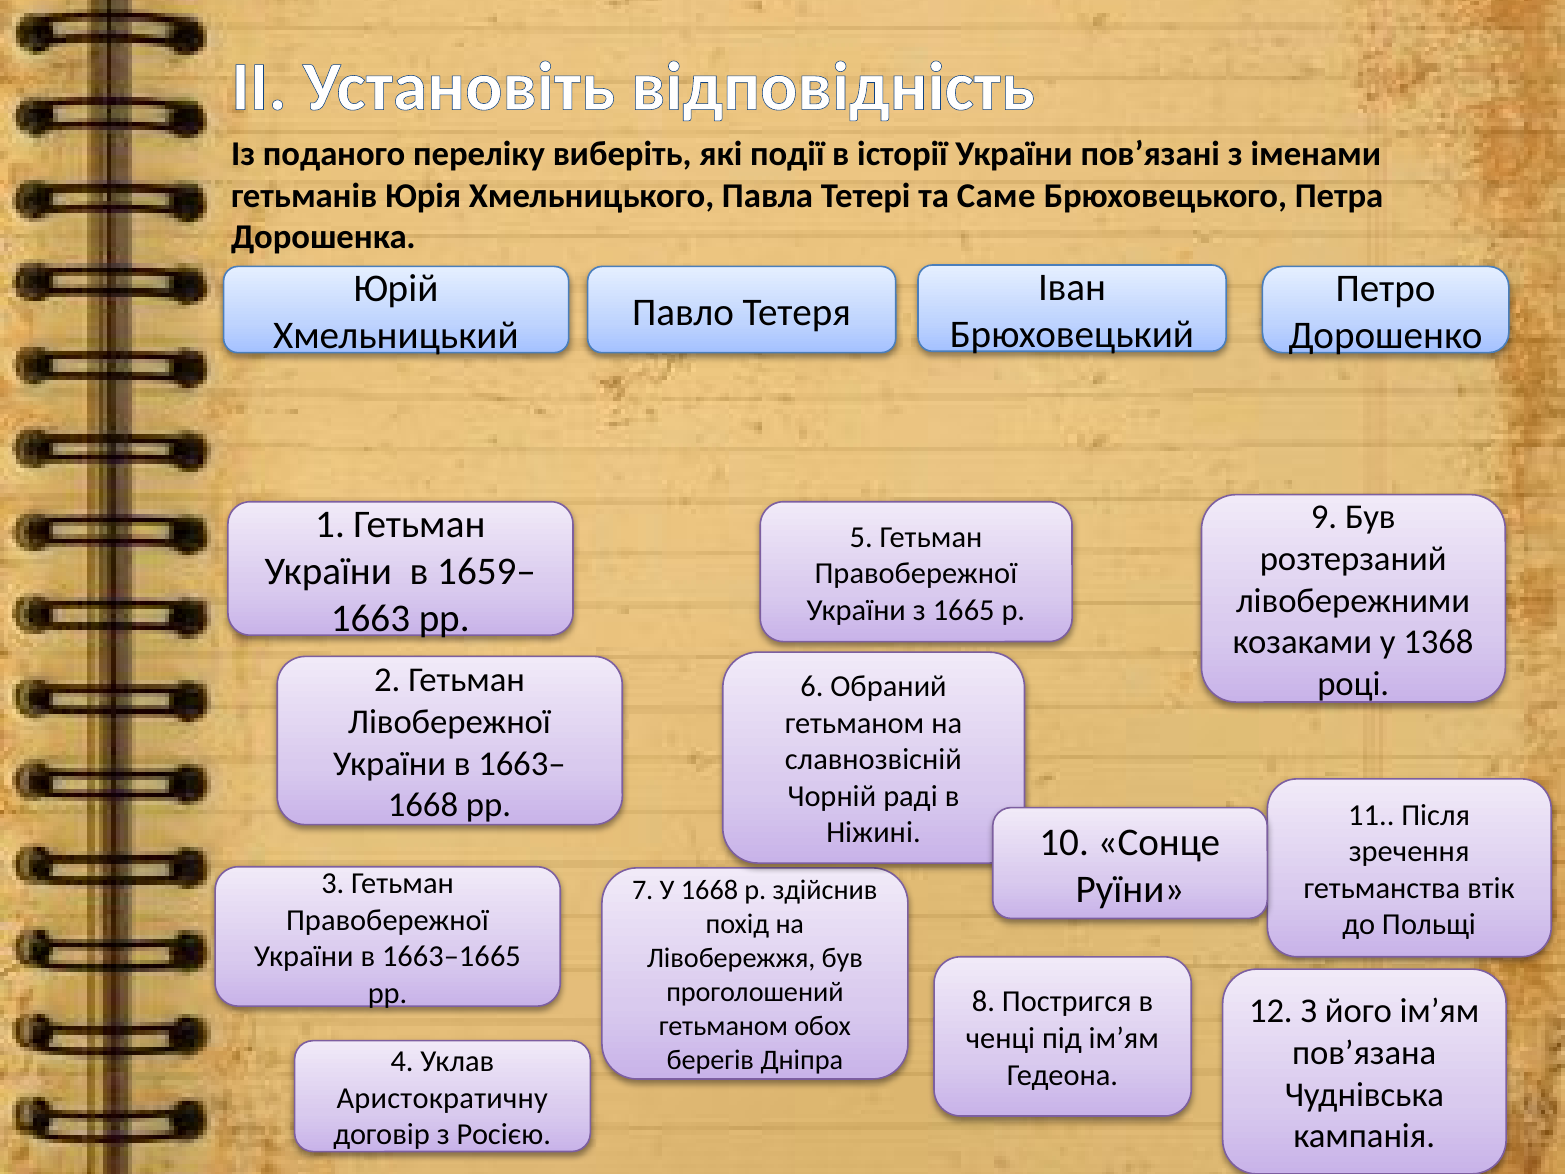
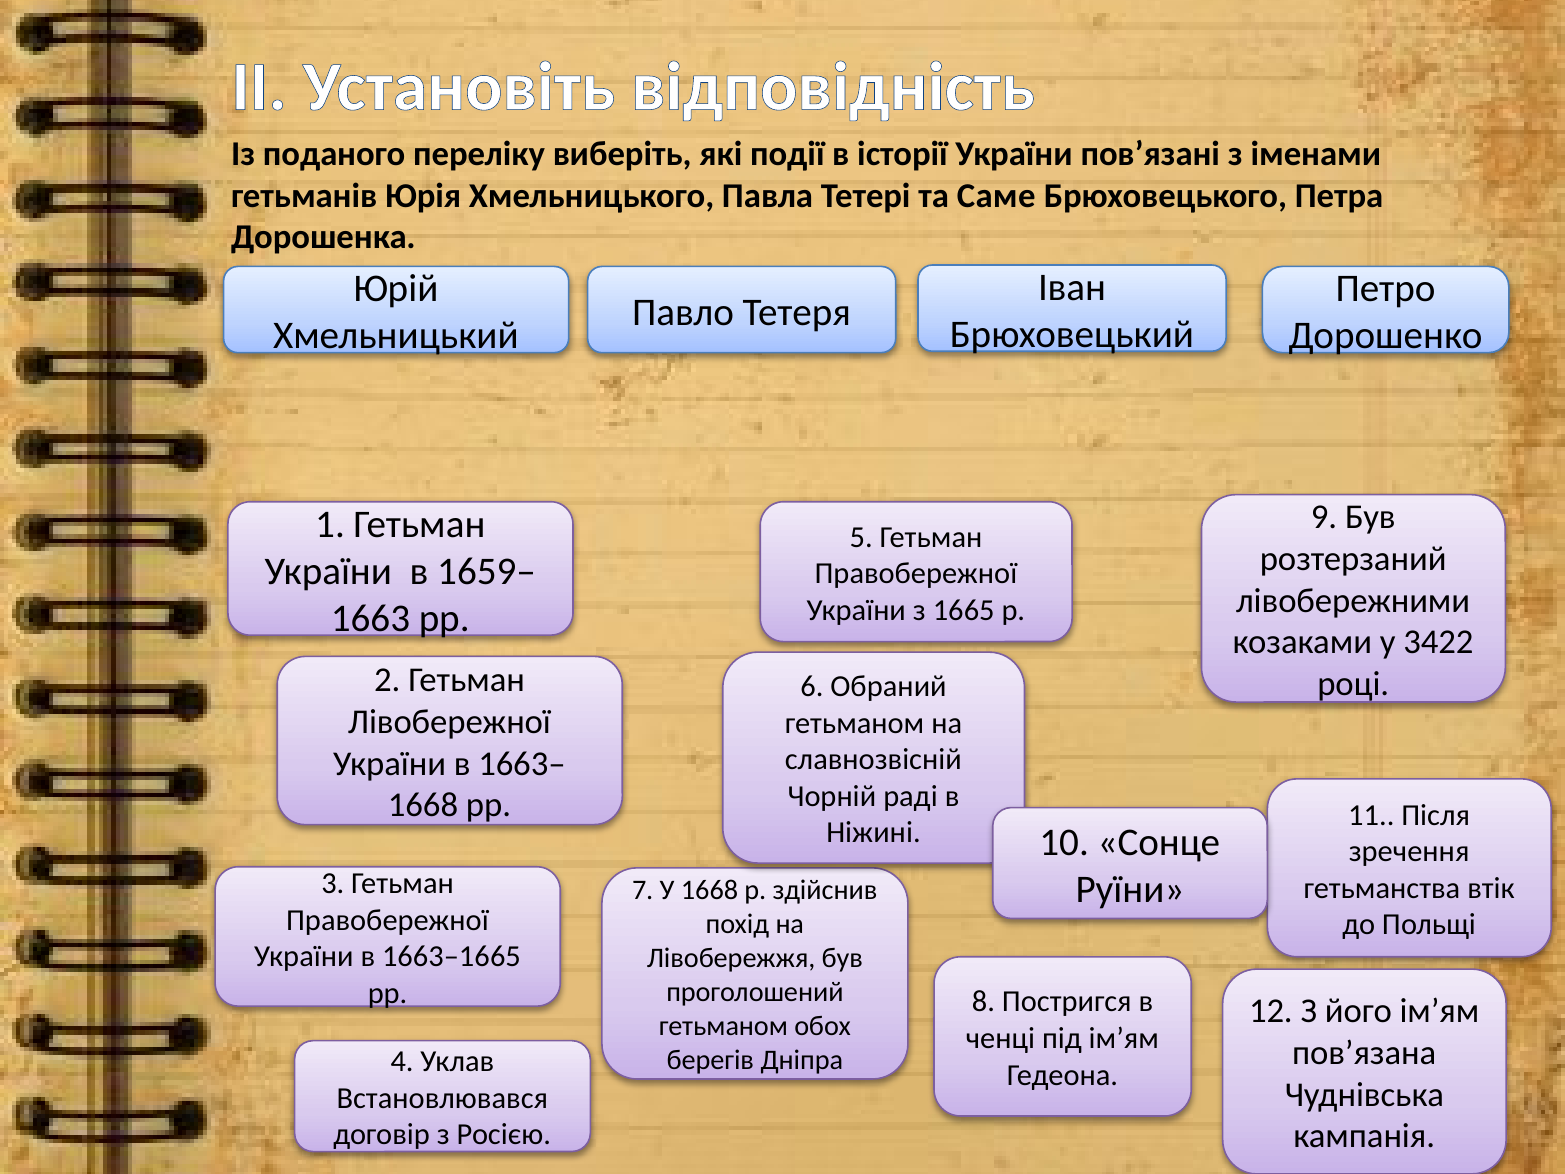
1368: 1368 -> 3422 (1438, 642)
Аристократичну: Аристократичну -> Встановлювався (442, 1098)
